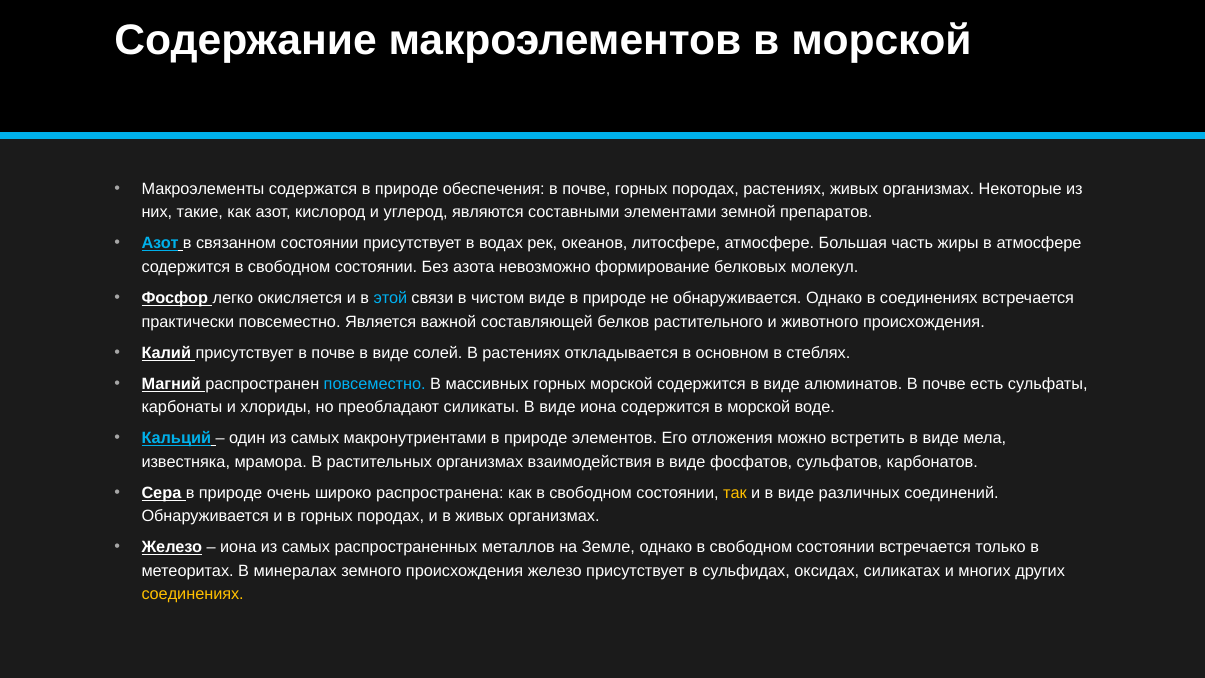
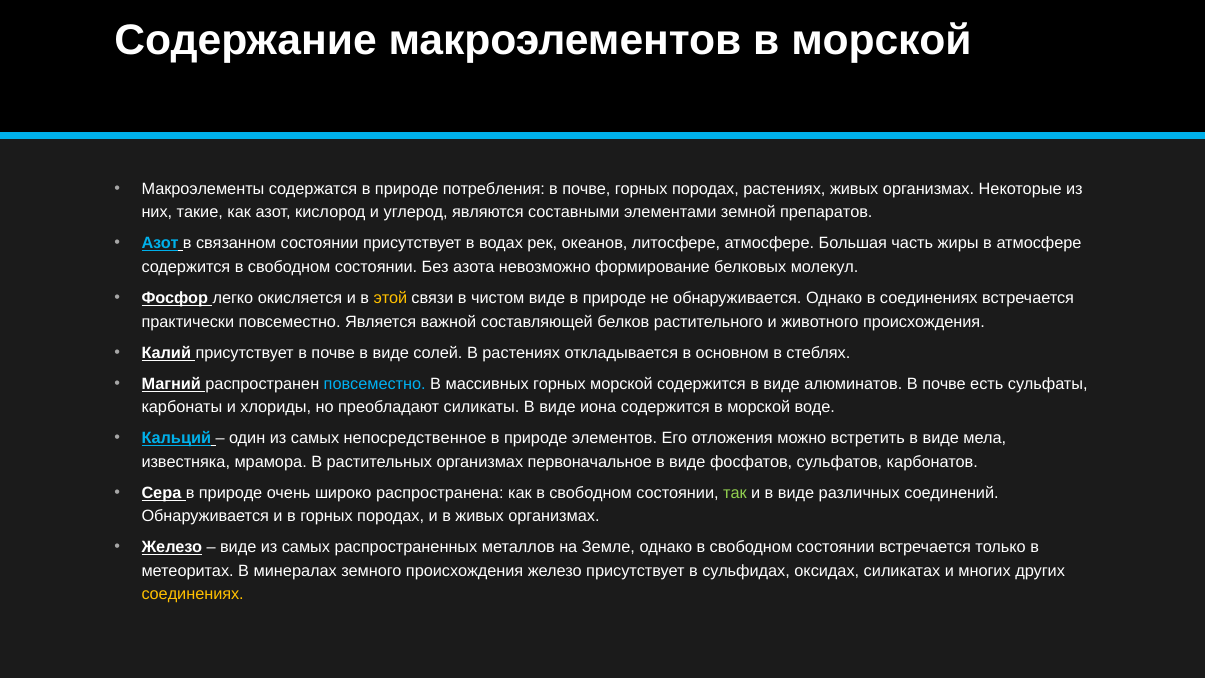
обеспечения: обеспечения -> потребления (494, 189)
этой colour: light blue -> yellow (390, 298)
макронутриентами: макронутриентами -> непосредственное (415, 438)
взаимодействия: взаимодействия -> первоначальное (590, 462)
так colour: yellow -> light green (735, 493)
иона: иона -> виде (238, 547)
